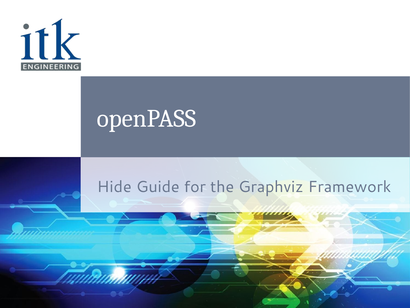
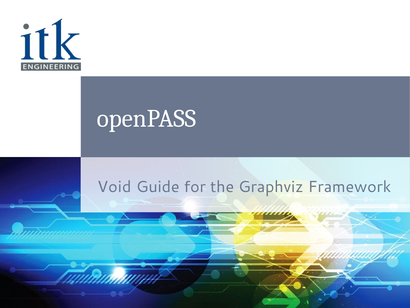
Hide: Hide -> Void (114, 187)
